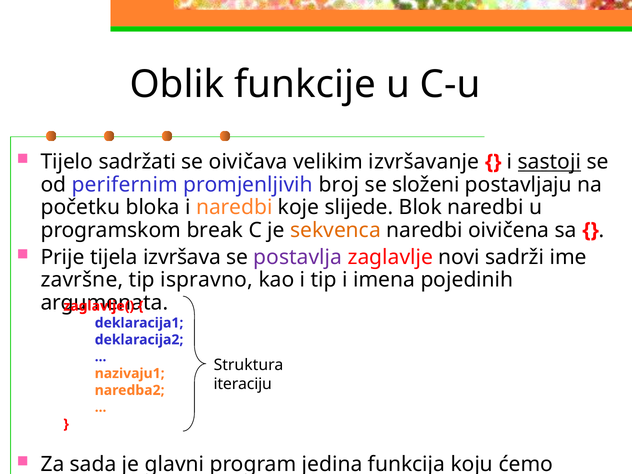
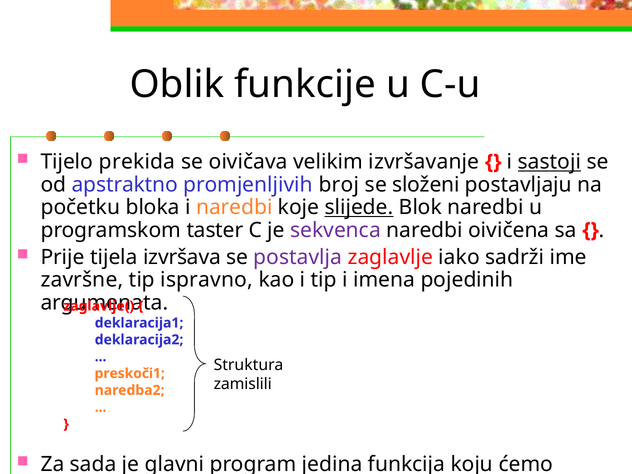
sadržati: sadržati -> prekida (137, 162)
perifernim: perifernim -> apstraktno (125, 185)
slijede underline: none -> present (359, 207)
break: break -> taster (215, 230)
sekvenca colour: orange -> purple (336, 230)
novi: novi -> iako (459, 257)
nazivaju1: nazivaju1 -> preskoči1 (130, 373)
iteraciju: iteraciju -> zamislili (243, 384)
